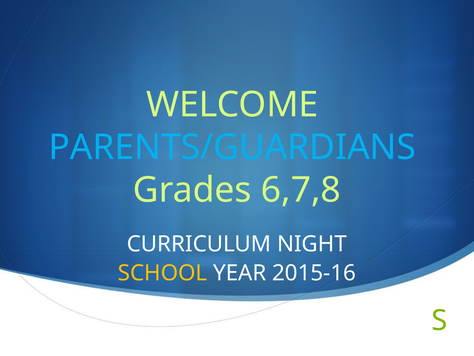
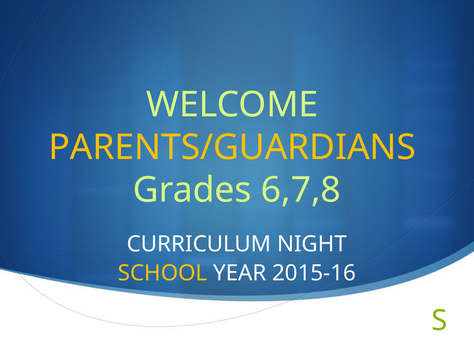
PARENTS/GUARDIANS colour: light blue -> yellow (232, 147)
